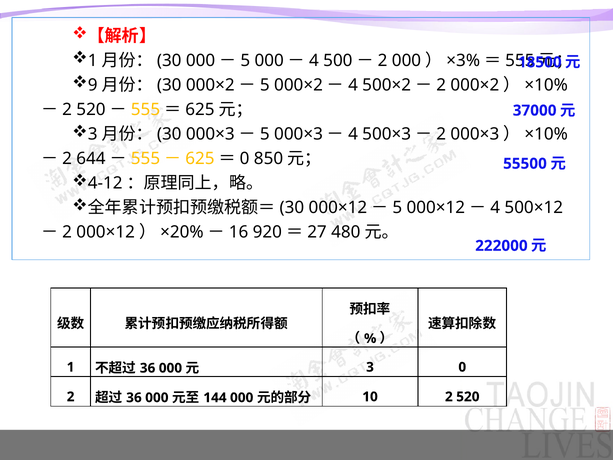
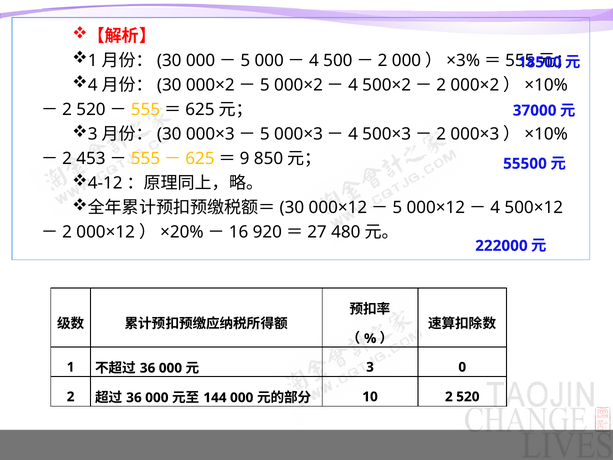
9: 9 -> 4 (93, 85)
644: 644 -> 453 (91, 159)
0: 0 -> 9 (245, 159)
